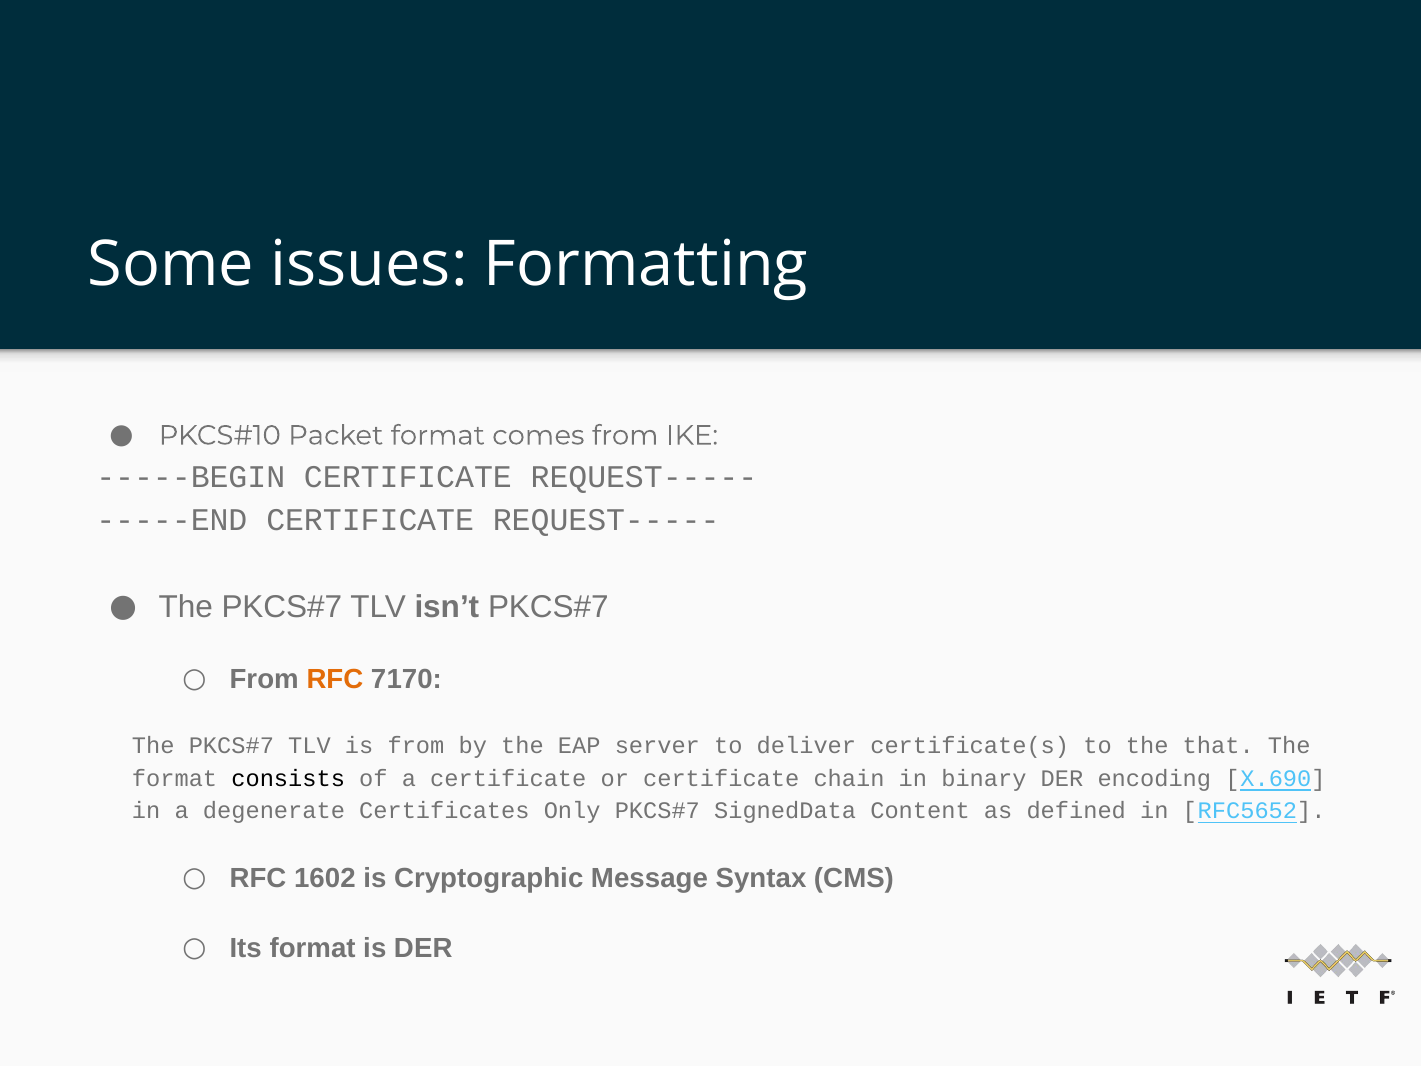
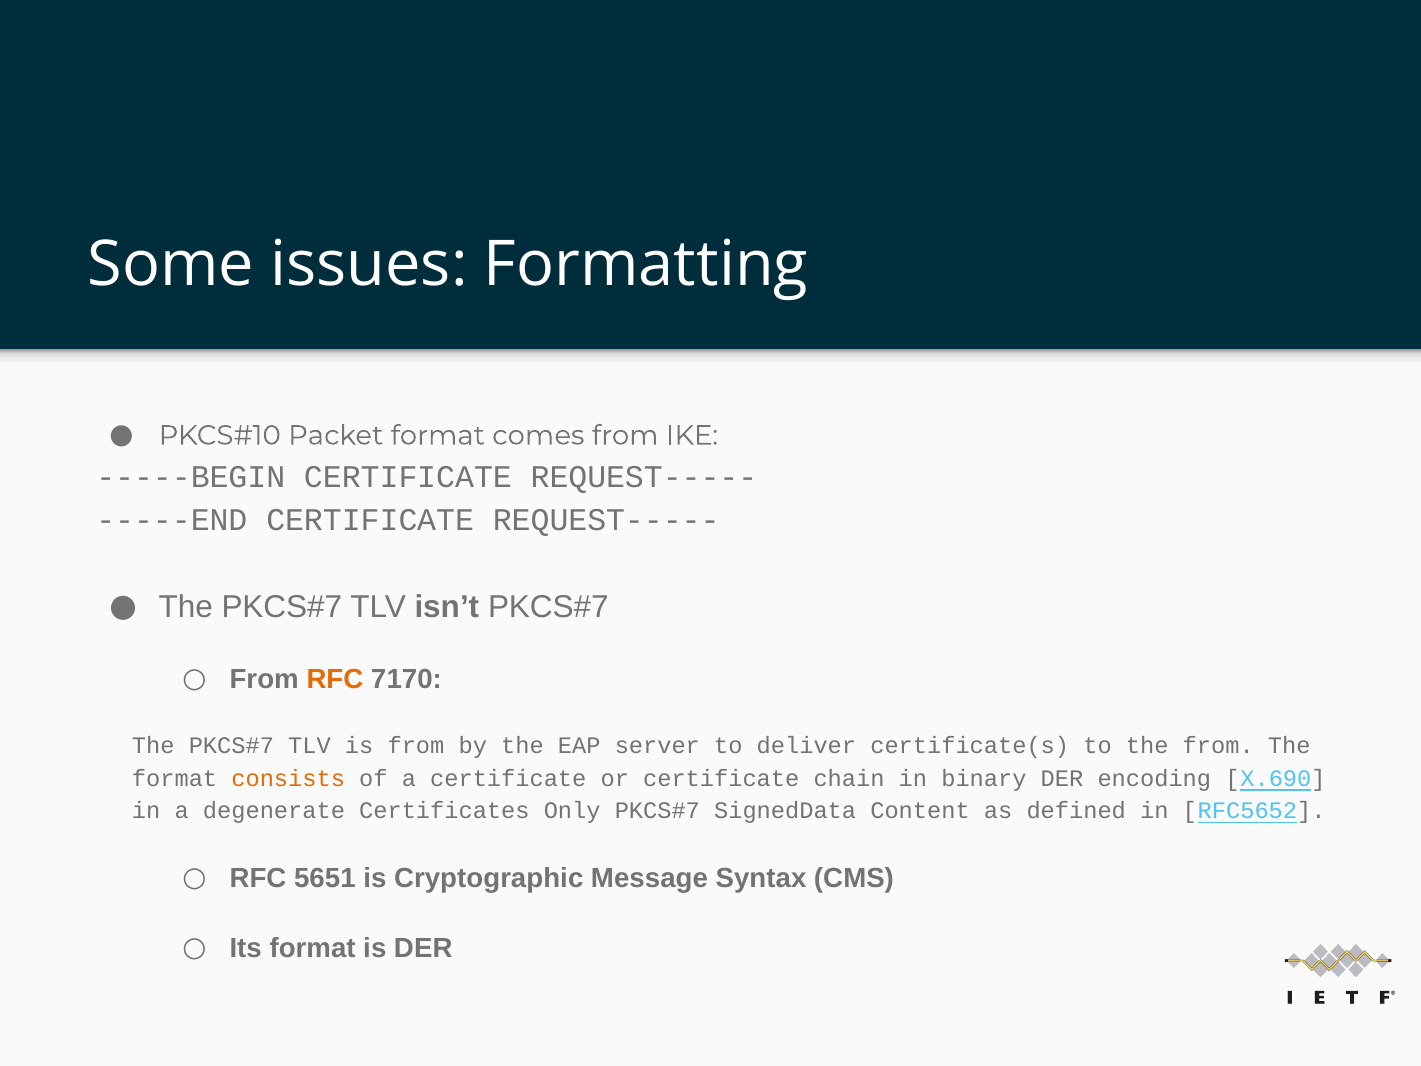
the that: that -> from (1218, 745)
consists colour: black -> orange (288, 778)
1602: 1602 -> 5651 (325, 878)
